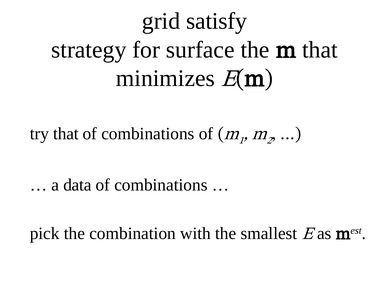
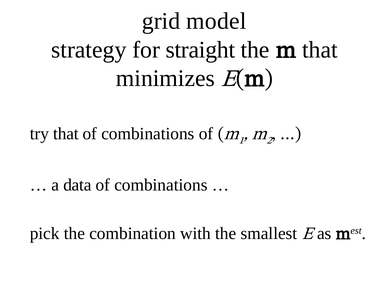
satisfy: satisfy -> model (216, 21)
surface: surface -> straight (200, 50)
